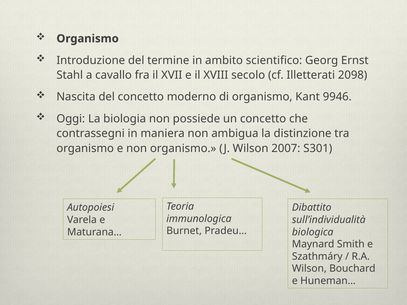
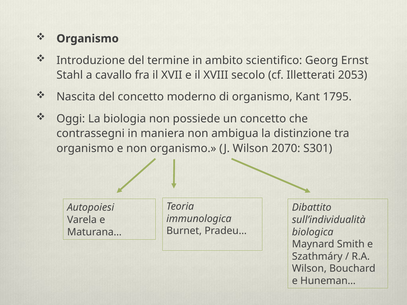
2098: 2098 -> 2053 (353, 75)
9946: 9946 -> 1795 (337, 97)
2007: 2007 -> 2070 (286, 149)
